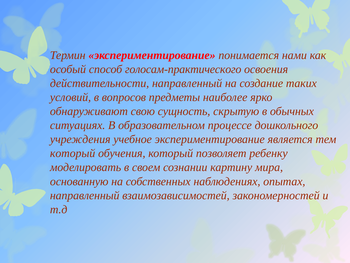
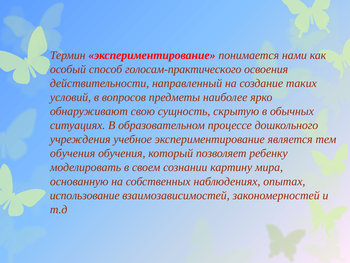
который: который -> обучения (73, 153)
направленный: направленный -> использование (85, 195)
